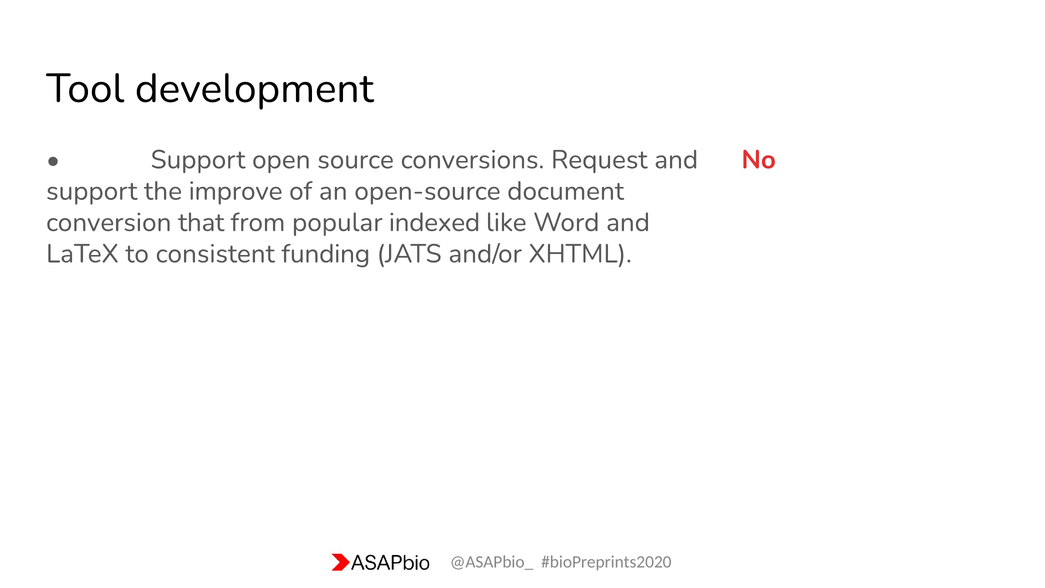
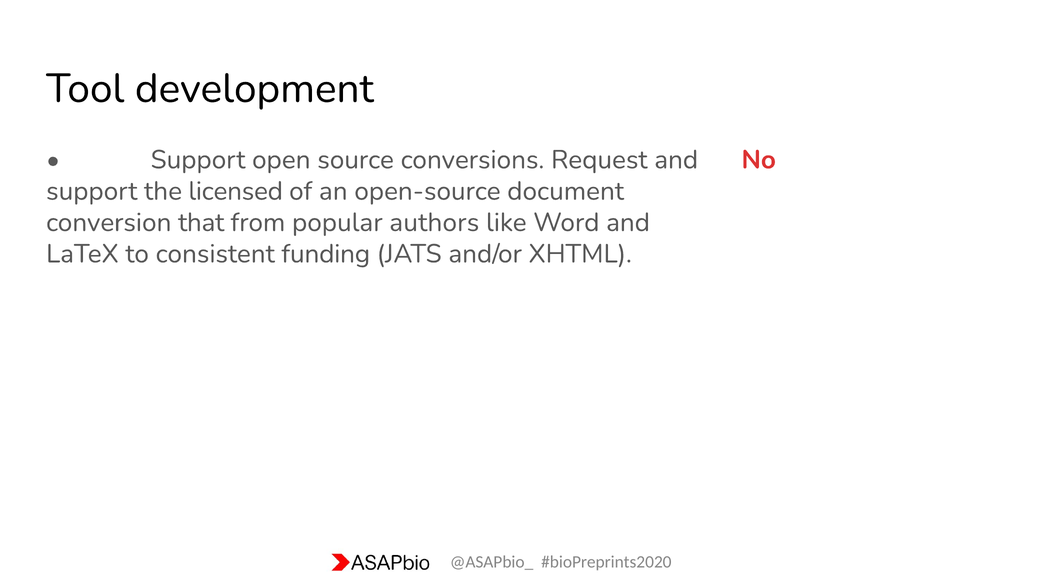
improve: improve -> licensed (236, 191)
indexed: indexed -> authors (434, 222)
